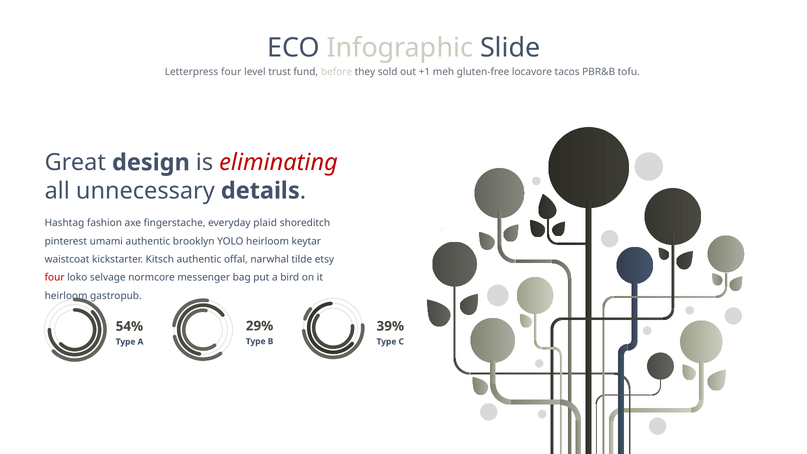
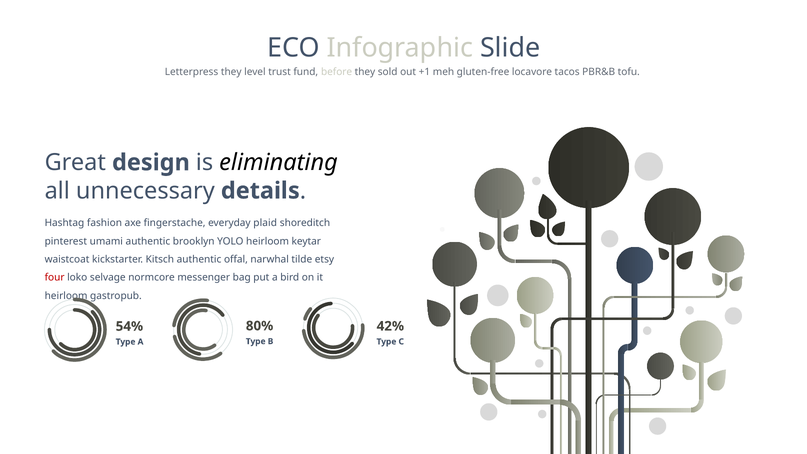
Letterpress four: four -> they (231, 72)
eliminating colour: red -> black (279, 162)
29%: 29% -> 80% (260, 326)
39%: 39% -> 42% (390, 326)
